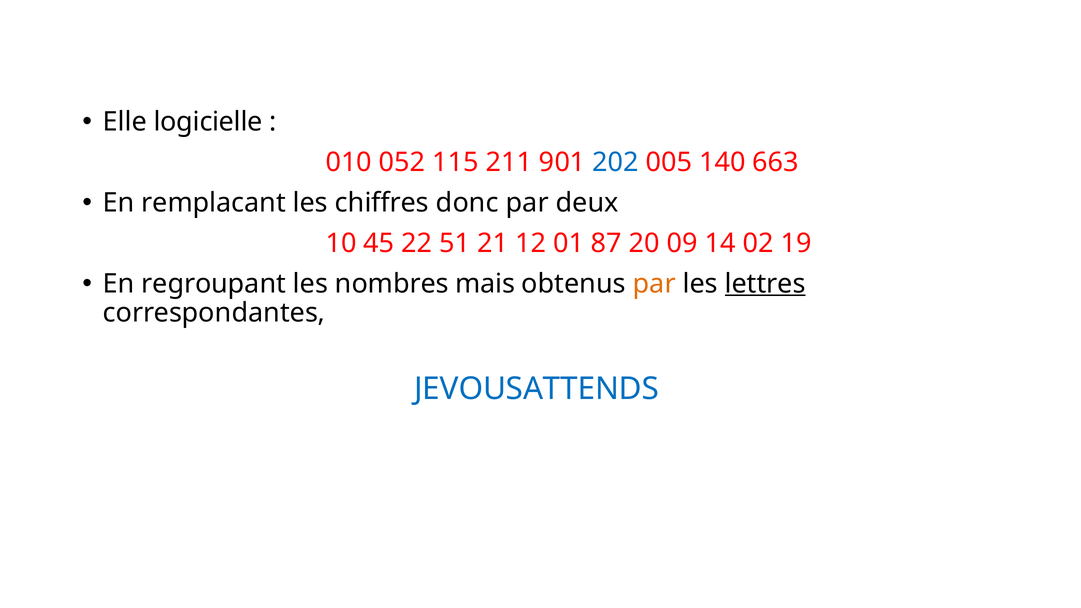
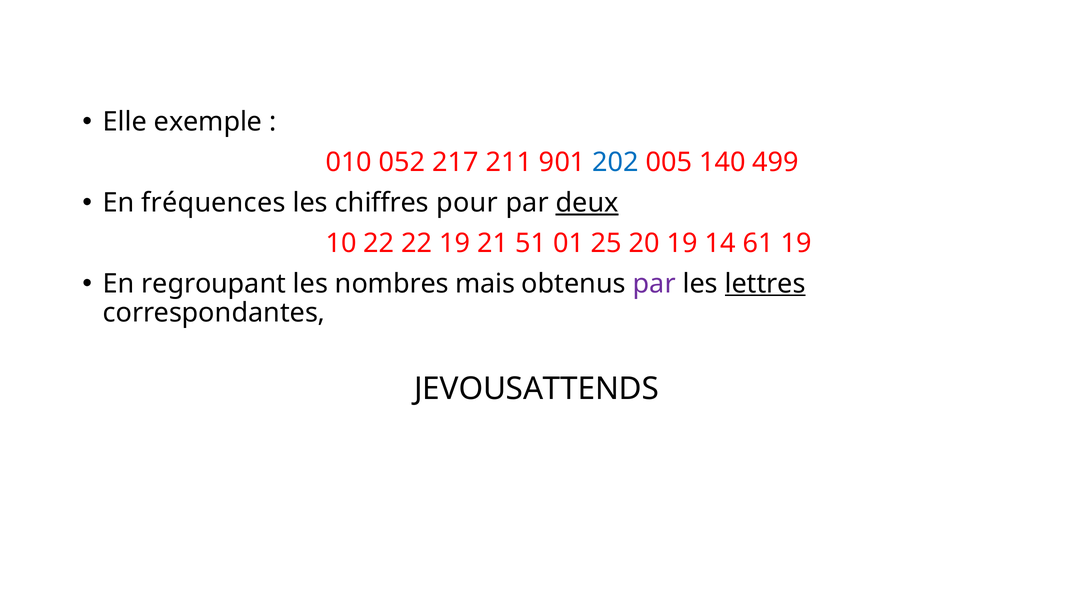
logicielle: logicielle -> exemple (208, 122)
115: 115 -> 217 (456, 162)
663: 663 -> 499 (776, 162)
remplacant: remplacant -> fréquences (213, 203)
donc: donc -> pour (467, 203)
deux underline: none -> present (587, 203)
10 45: 45 -> 22 (379, 243)
22 51: 51 -> 19 (455, 243)
12: 12 -> 51 (531, 243)
87: 87 -> 25 (606, 243)
20 09: 09 -> 19 (682, 243)
02: 02 -> 61 (758, 243)
par colour: orange -> purple (654, 284)
JEVOUSATTENDS colour: blue -> black (537, 389)
